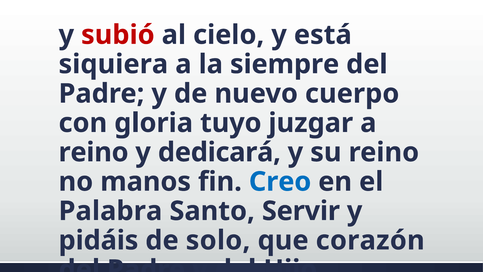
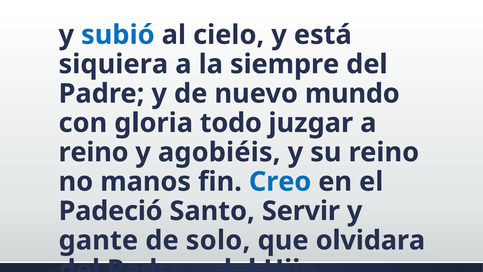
subió colour: red -> blue (118, 35)
cuerpo: cuerpo -> mundo (352, 94)
tuyo: tuyo -> todo (231, 123)
dedicará: dedicará -> agobiéis (219, 152)
Palabra: Palabra -> Padeció (111, 211)
pidáis: pidáis -> gante (98, 240)
corazón: corazón -> olvidara (370, 240)
